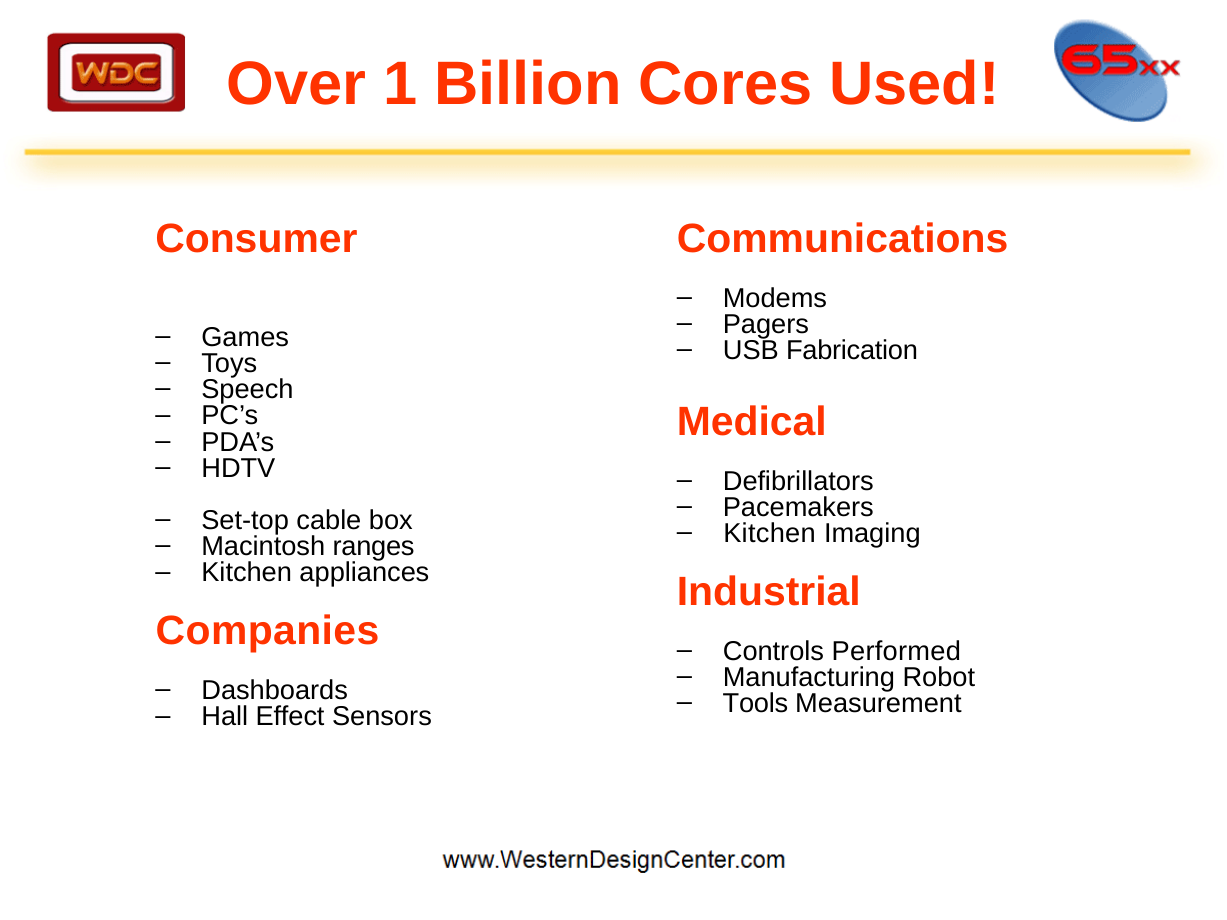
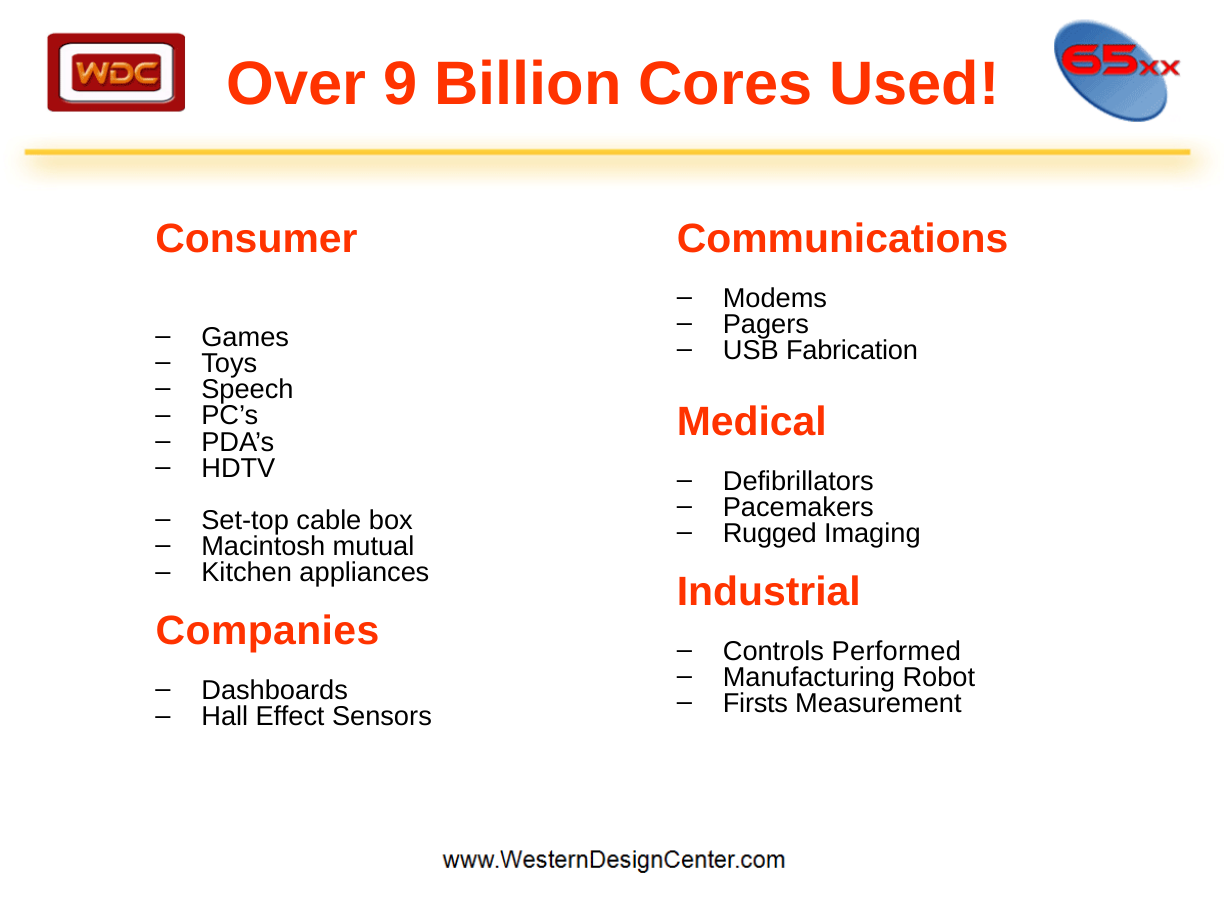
1: 1 -> 9 (400, 84)
Kitchen: Kitchen -> Rugged (770, 534)
ranges: ranges -> mutual (374, 547)
Tools: Tools -> Firsts (755, 704)
